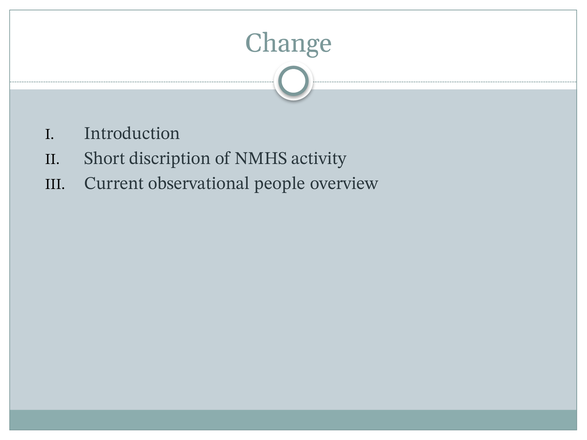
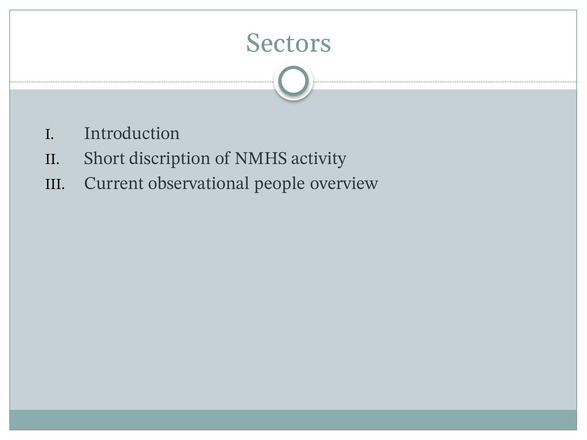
Change: Change -> Sectors (289, 43)
